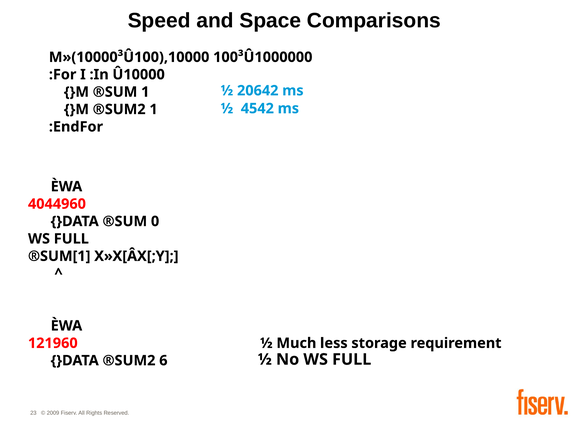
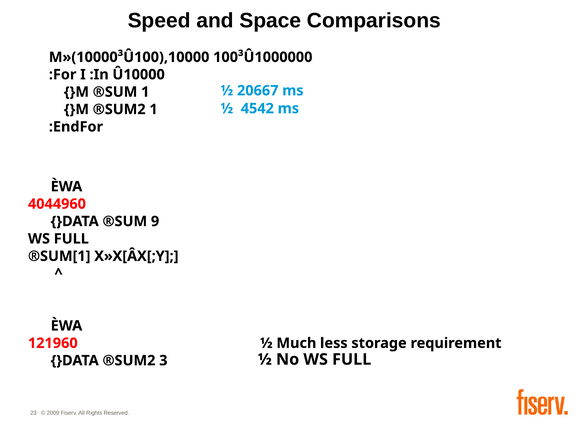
20642: 20642 -> 20667 (258, 91)
0: 0 -> 9 (155, 221)
6: 6 -> 3 (163, 361)
